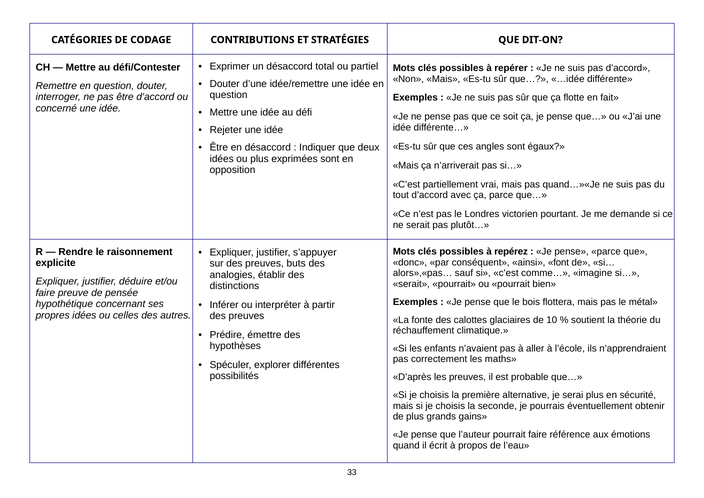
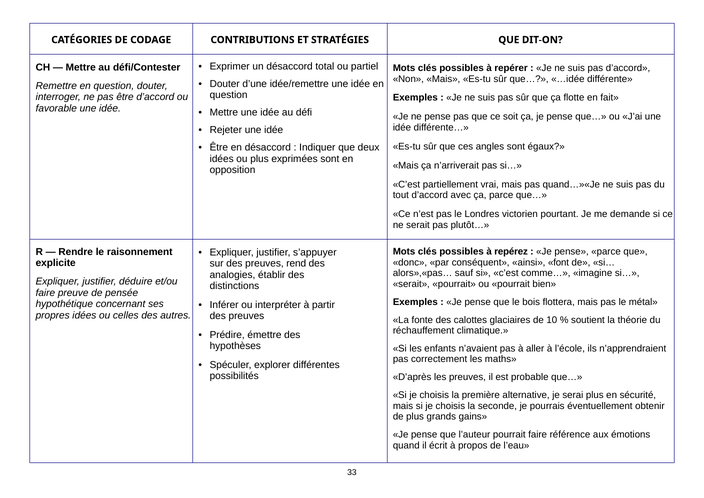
concerné: concerné -> favorable (56, 108)
buts: buts -> rend (296, 263)
